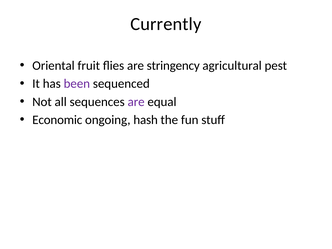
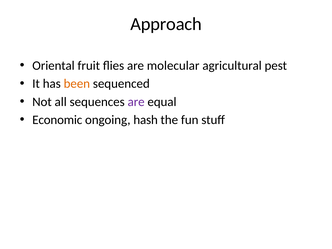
Currently: Currently -> Approach (166, 24)
stringency: stringency -> molecular (173, 66)
been colour: purple -> orange (77, 84)
